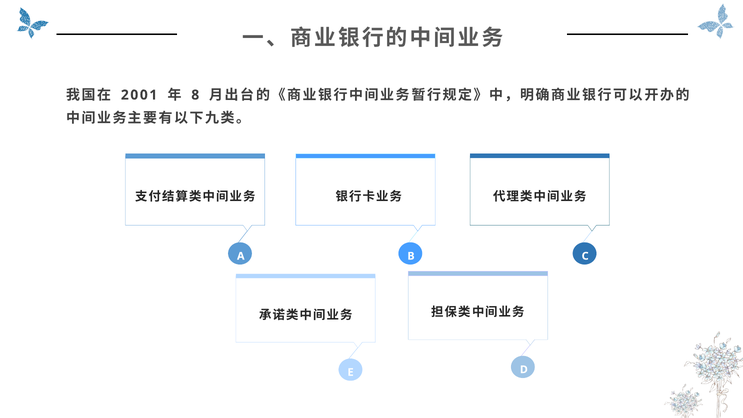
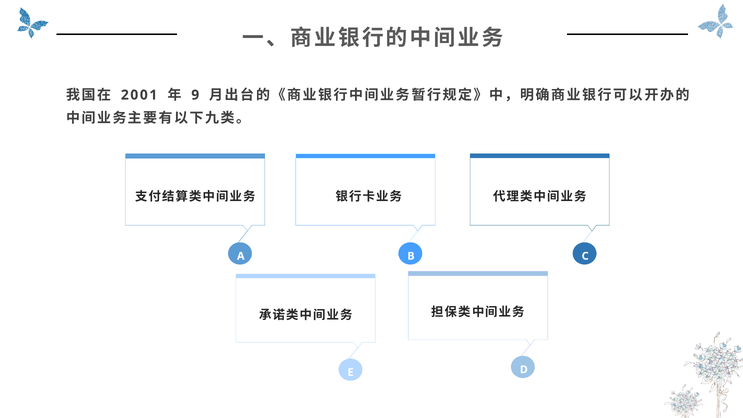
8: 8 -> 9 (195, 95)
